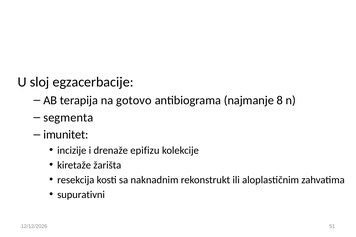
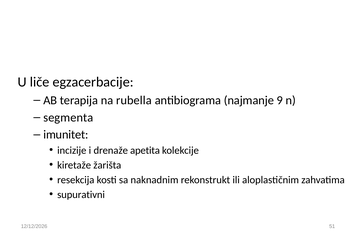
sloj: sloj -> liče (40, 82)
gotovo: gotovo -> rubella (134, 100)
8: 8 -> 9 (280, 100)
epifizu: epifizu -> apetita (145, 151)
